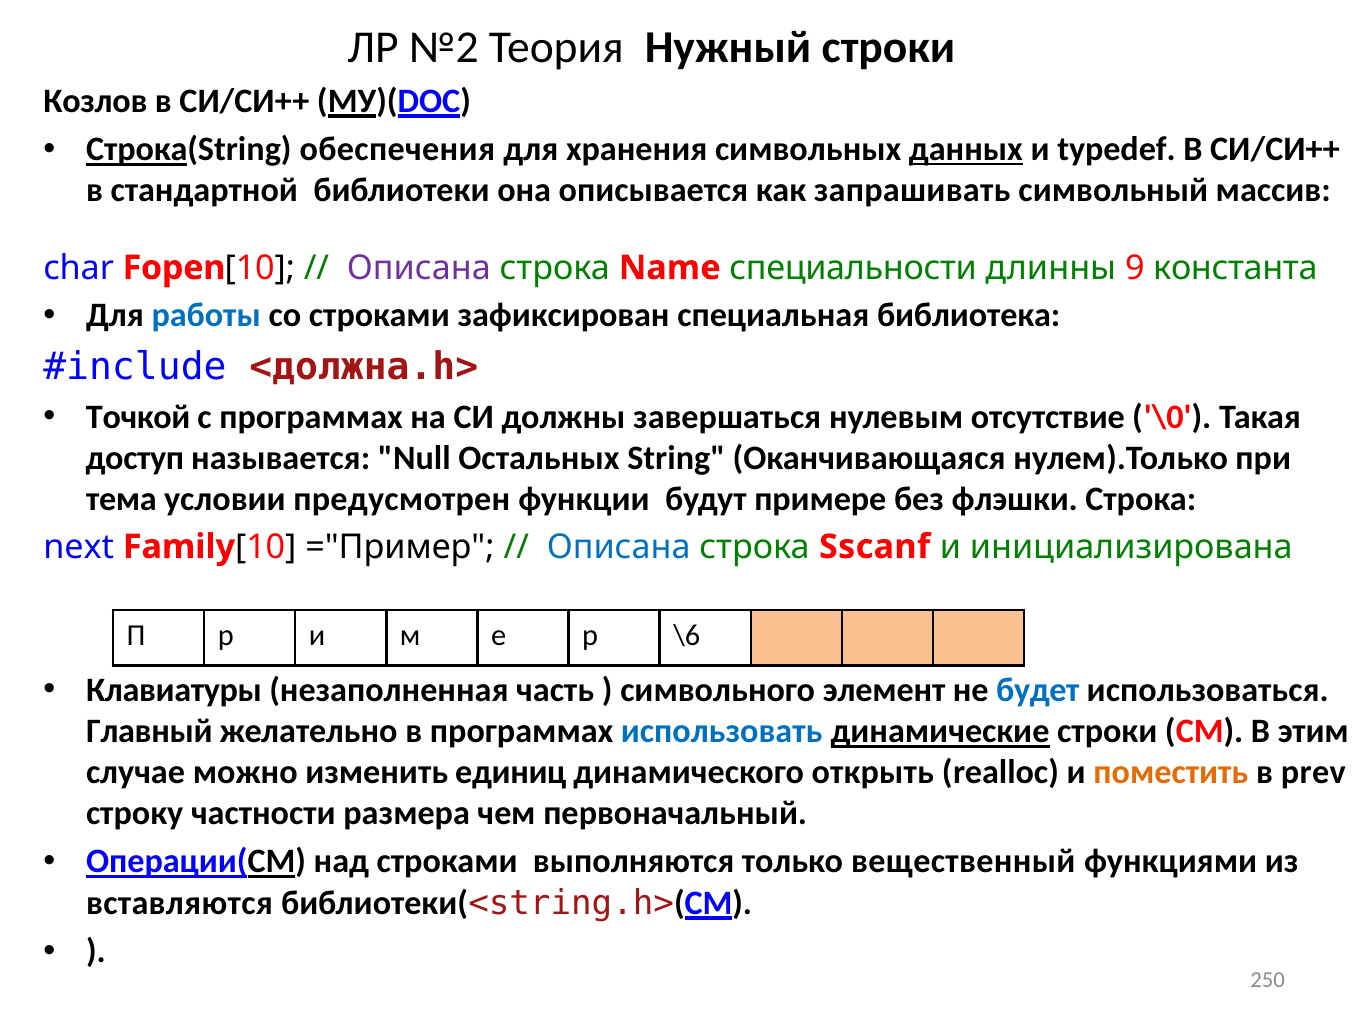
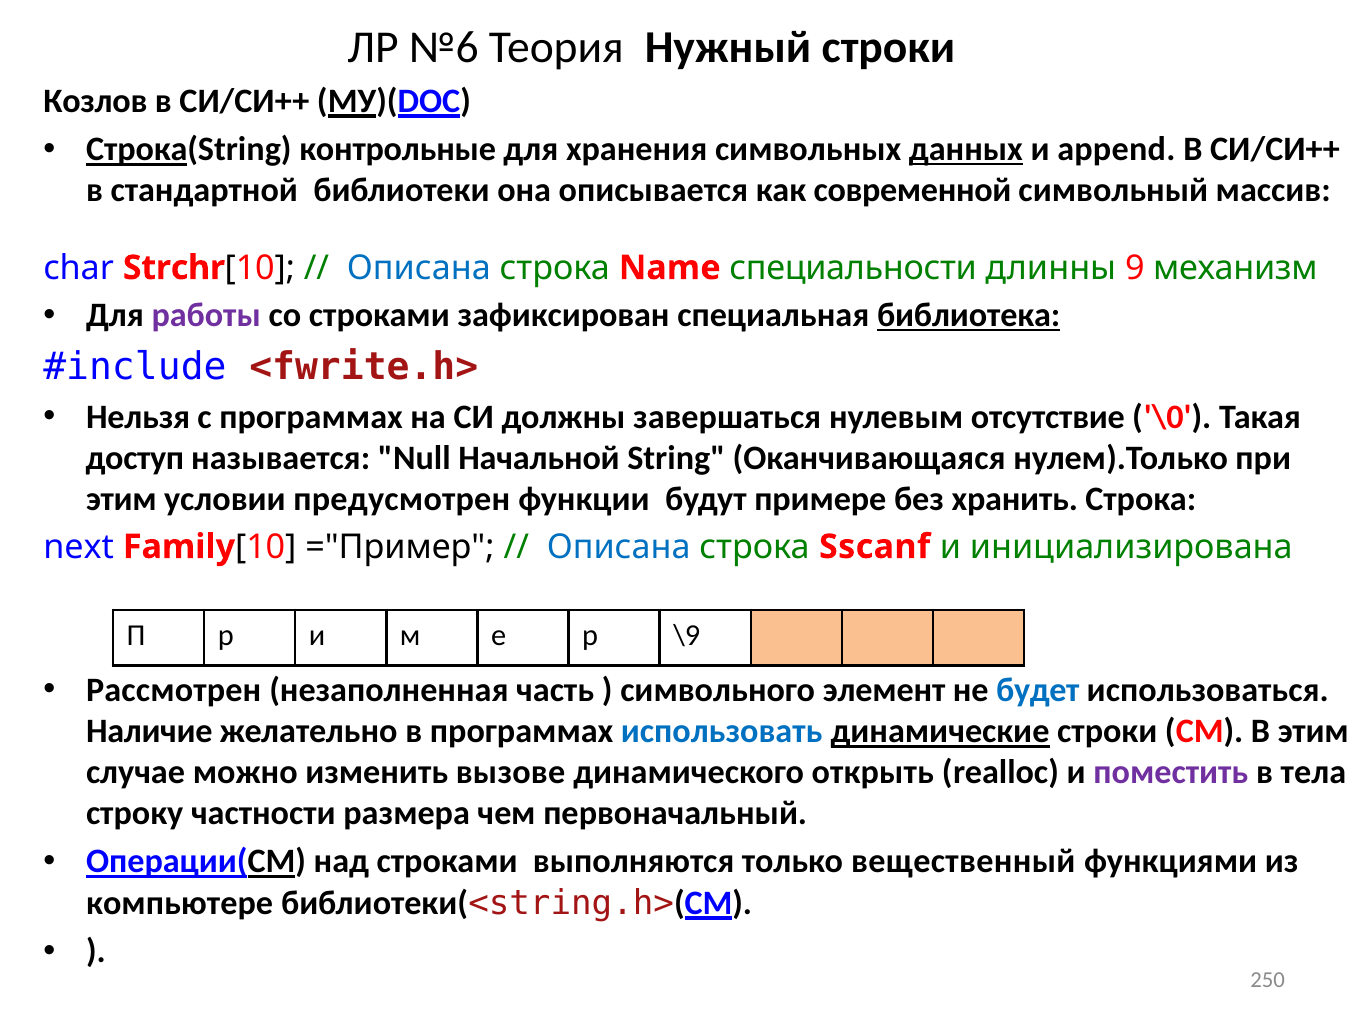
№2: №2 -> №6 (444, 47)
обеспечения: обеспечения -> контрольные (398, 149)
typedef: typedef -> append (1116, 149)
запрашивать: запрашивать -> современной (913, 190)
Fopen: Fopen -> Strchr (174, 268)
Описана colour: purple -> blue (419, 268)
константа: константа -> механизм (1235, 268)
работы colour: blue -> purple (206, 315)
библиотека underline: none -> present (969, 315)
<должна.h>: <должна.h> -> <fwrite.h> (364, 367)
Точкой: Точкой -> Нельзя (138, 416)
Остальных: Остальных -> Начальной (539, 457)
тема: тема -> этим (121, 498)
флэшки: флэшки -> хранить (1015, 498)
\6: \6 -> \9 (687, 635)
Клавиатуры: Клавиатуры -> Рассмотрен (174, 690)
Главный: Главный -> Наличие (149, 731)
единиц: единиц -> вызове (511, 772)
поместить colour: orange -> purple (1171, 772)
prev: prev -> тела (1313, 772)
вставляются: вставляются -> компьютере (180, 902)
